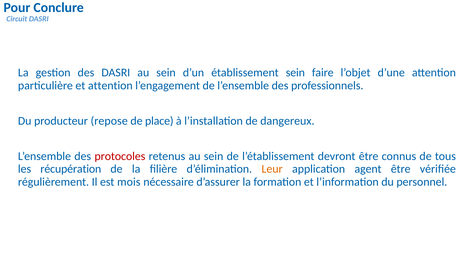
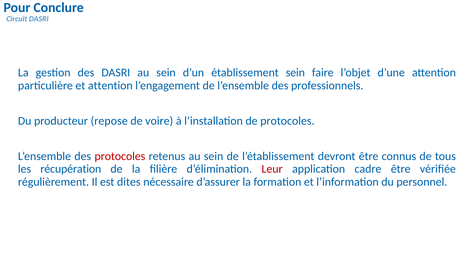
place: place -> voire (159, 121)
de dangereux: dangereux -> protocoles (287, 121)
Leur colour: orange -> red (272, 169)
agent: agent -> cadre (368, 169)
mois: mois -> dites (129, 182)
